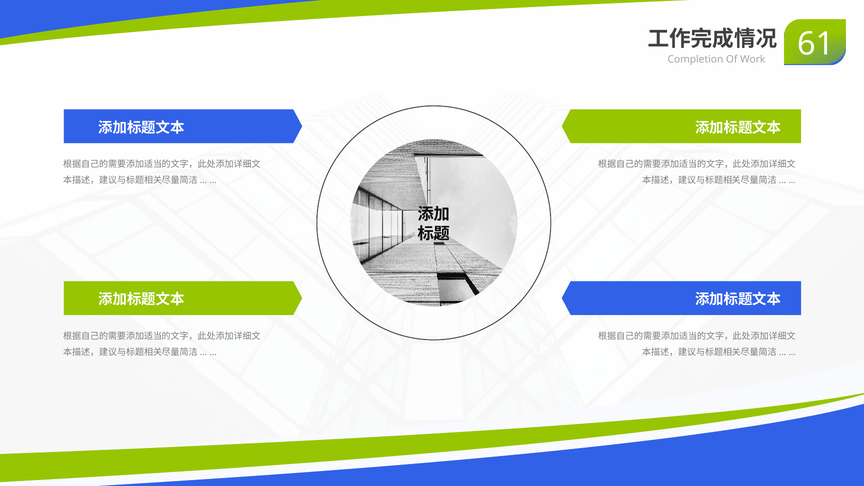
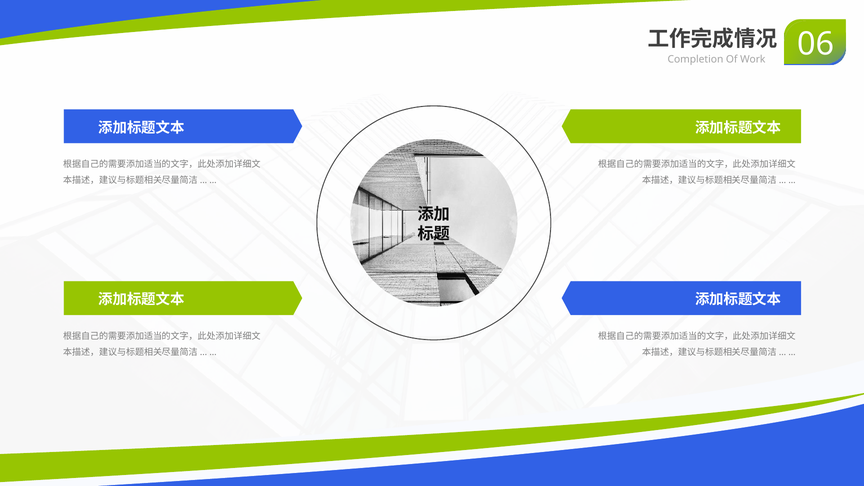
61: 61 -> 06 (816, 44)
